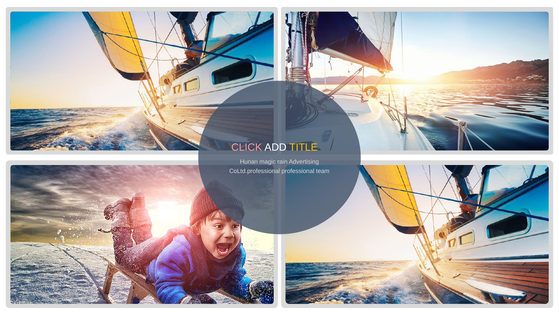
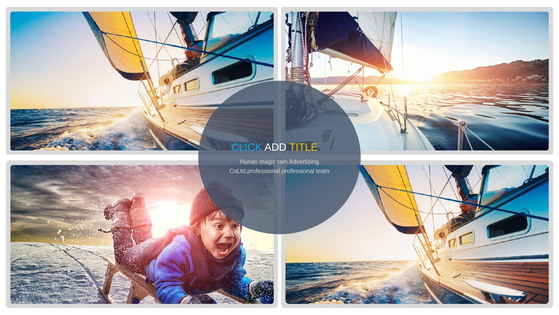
CLICK colour: pink -> light blue (247, 147)
